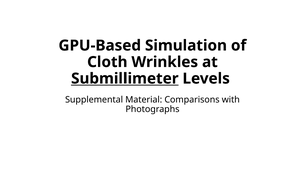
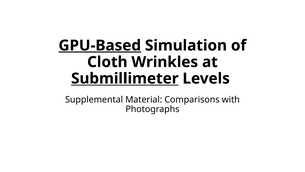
GPU-Based underline: none -> present (100, 45)
